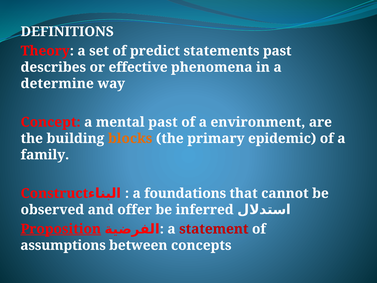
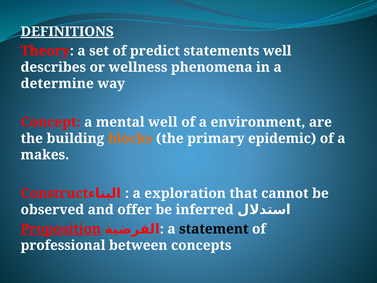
DEFINITIONS underline: none -> present (67, 32)
statements past: past -> well (277, 51)
effective: effective -> wellness (138, 67)
mental past: past -> well (163, 122)
family: family -> makes (45, 155)
foundations: foundations -> exploration (185, 193)
statement colour: red -> black (214, 229)
assumptions: assumptions -> professional (63, 245)
